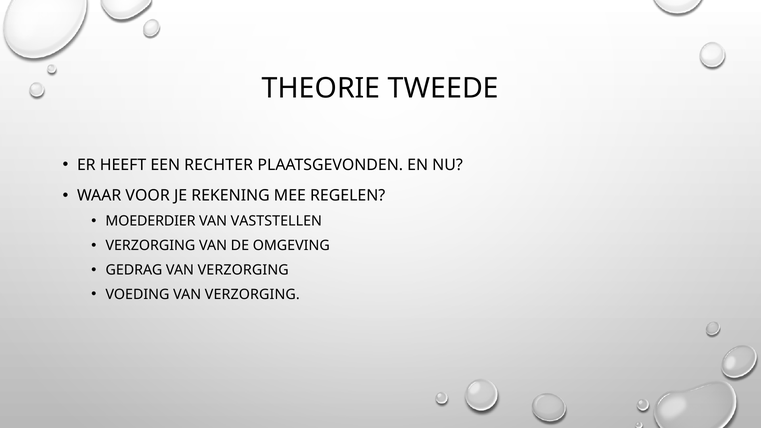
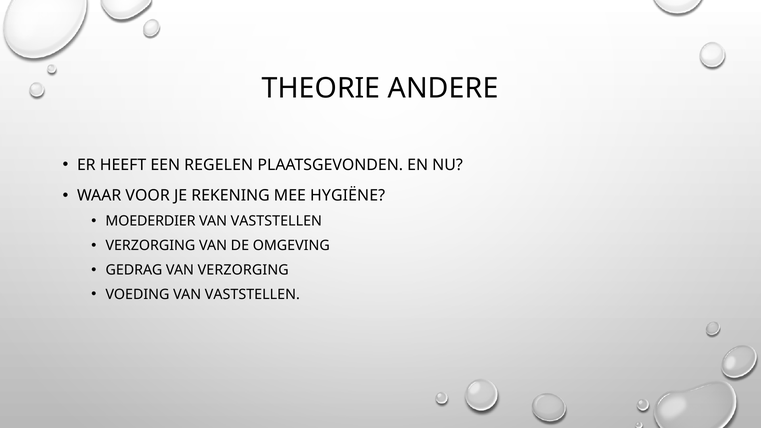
TWEEDE: TWEEDE -> ANDERE (443, 88)
RECHTER: RECHTER -> REGELEN (219, 165)
REGELEN: REGELEN -> HYGIËNE (348, 196)
VOEDING VAN VERZORGING: VERZORGING -> VASTSTELLEN (252, 295)
